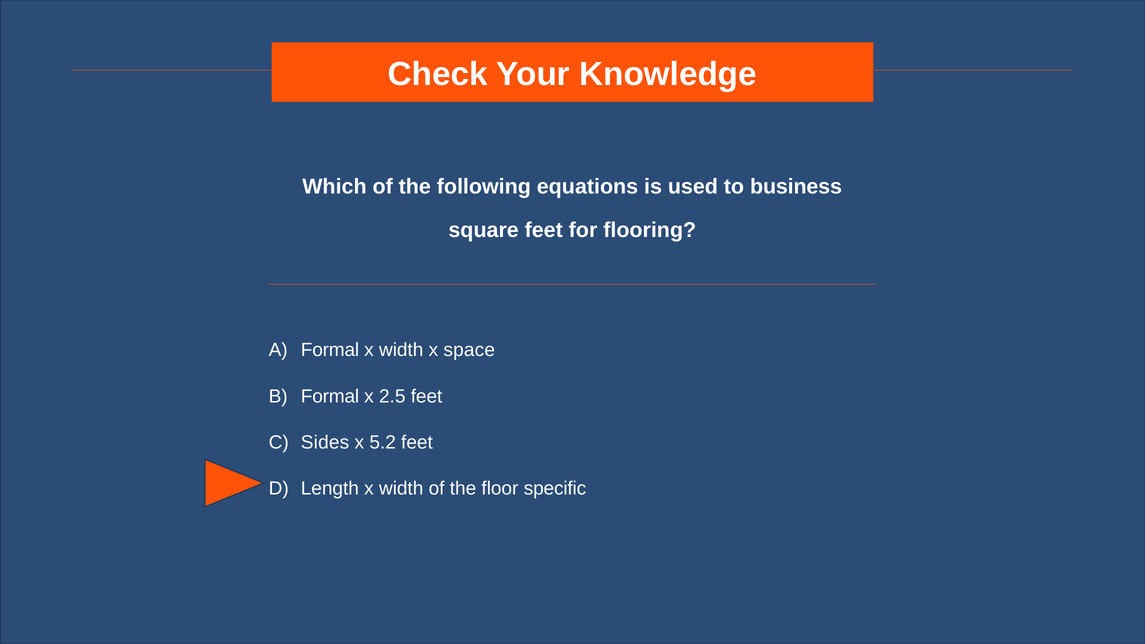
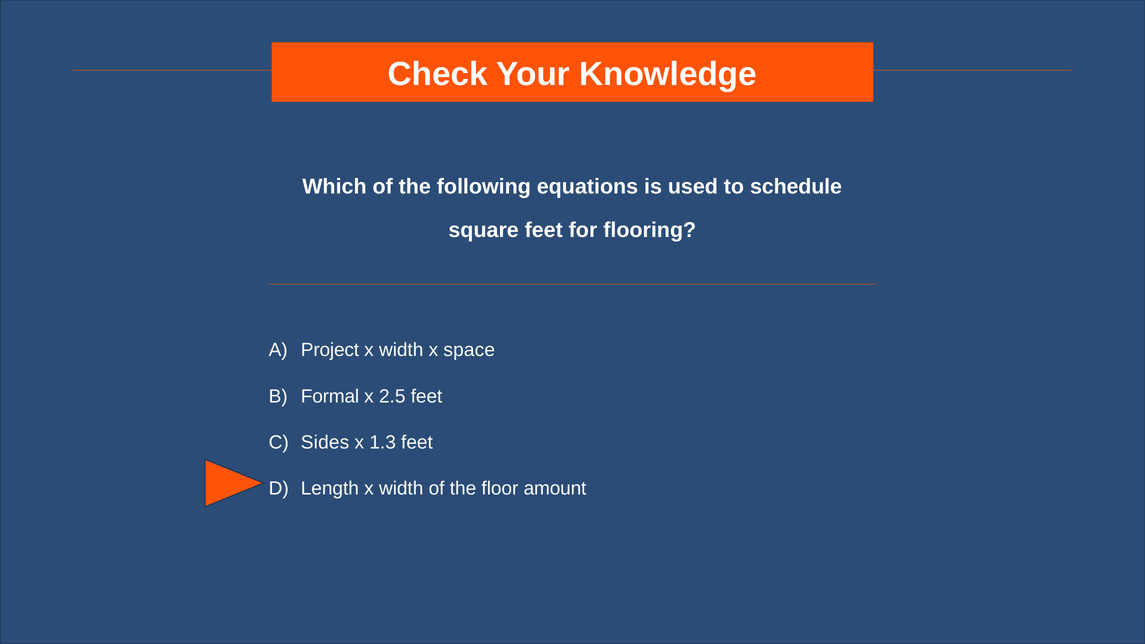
business: business -> schedule (796, 187)
Formal: Formal -> Project (330, 350)
5.2: 5.2 -> 1.3 (383, 442)
specific: specific -> amount (555, 489)
